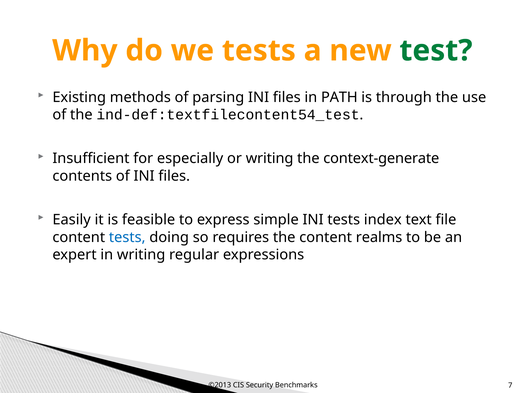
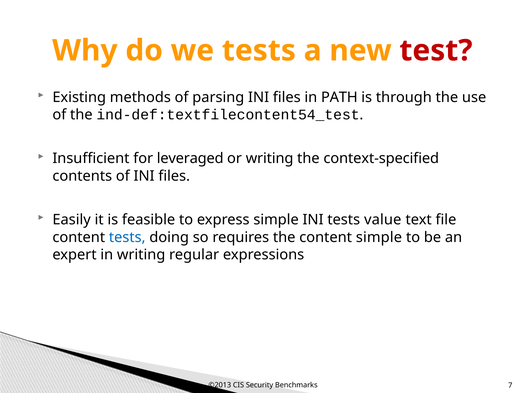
test colour: green -> red (436, 51)
especially: especially -> leveraged (190, 159)
context-generate: context-generate -> context-specified (381, 159)
index: index -> value (383, 220)
content realms: realms -> simple (379, 238)
